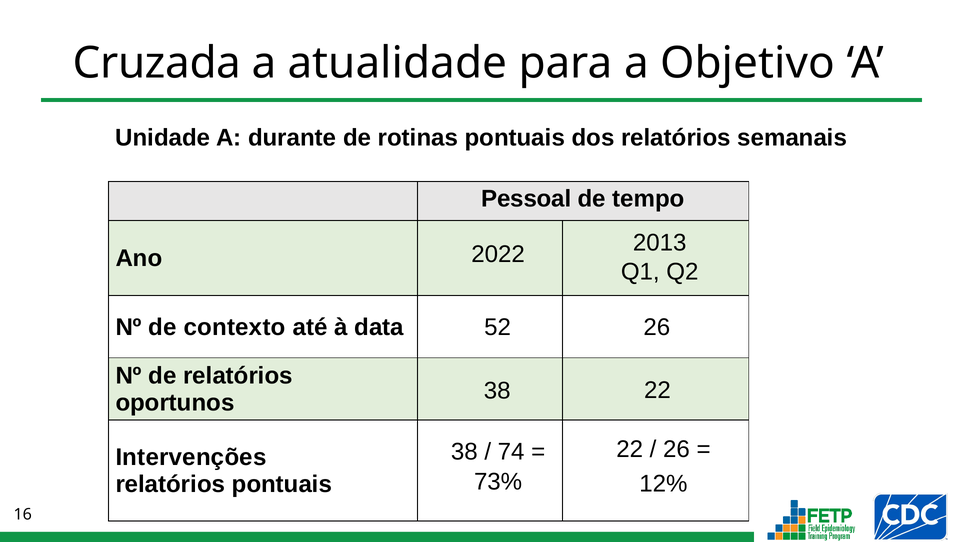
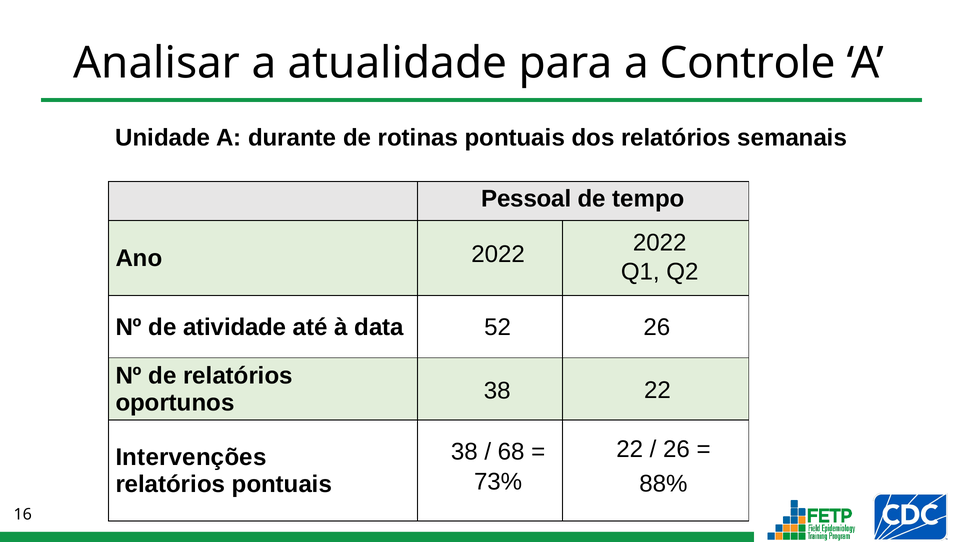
Cruzada: Cruzada -> Analisar (157, 63)
Objetivo: Objetivo -> Controle (748, 63)
2013: 2013 -> 2022 (660, 243)
contexto: contexto -> atividade (235, 327)
74: 74 -> 68 (511, 451)
12%: 12% -> 88% (663, 484)
